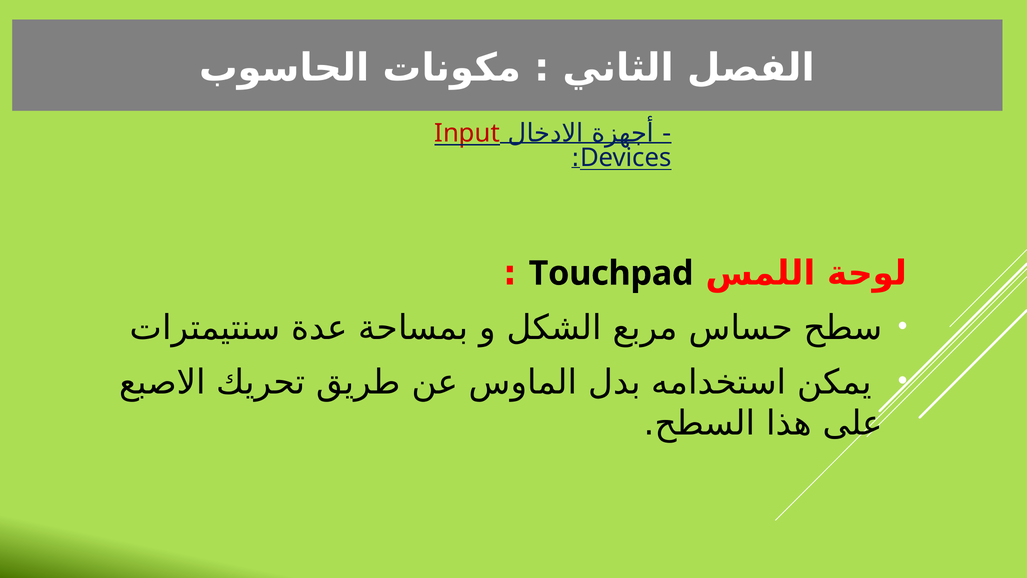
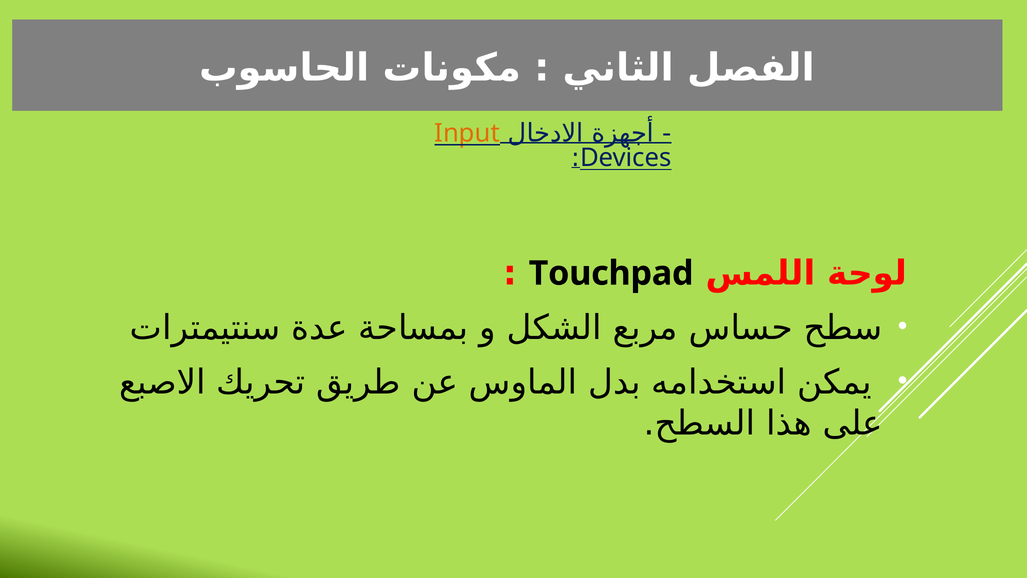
Input colour: red -> orange (467, 133)
